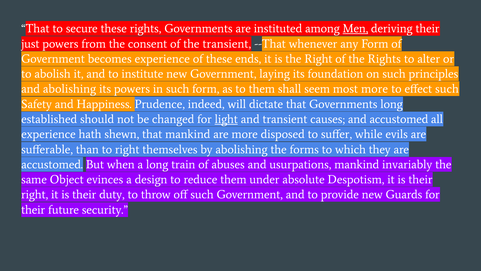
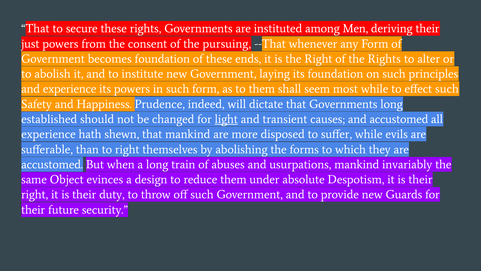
Men underline: present -> none (355, 29)
the transient: transient -> pursuing (227, 44)
becomes experience: experience -> foundation (162, 59)
and abolishing: abolishing -> experience (70, 89)
most more: more -> while (375, 89)
